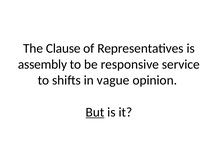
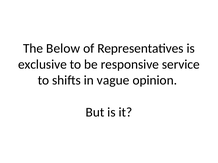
Clause: Clause -> Below (63, 49)
assembly: assembly -> exclusive (42, 65)
But underline: present -> none (95, 112)
